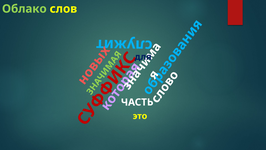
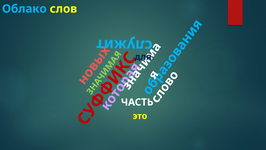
Облако colour: light green -> light blue (24, 9)
